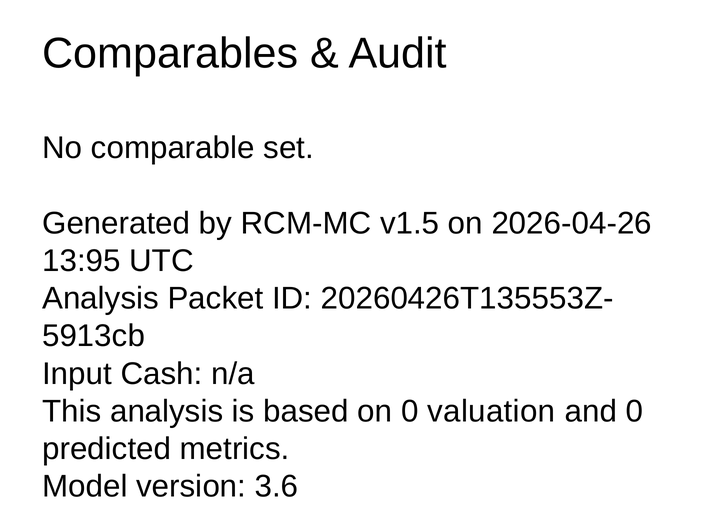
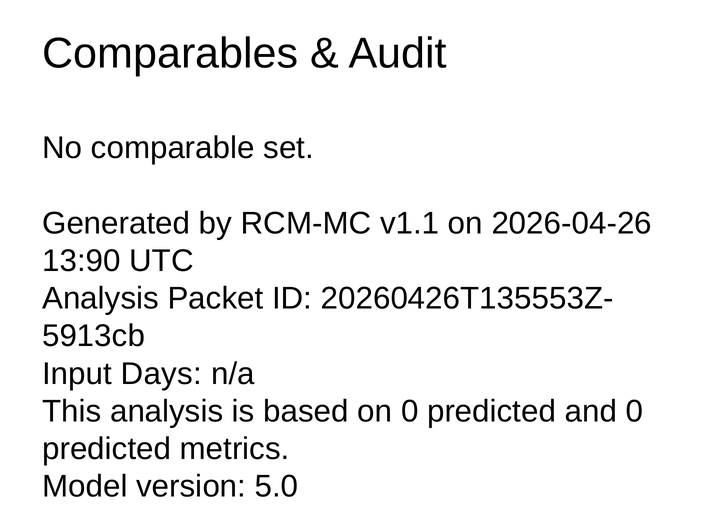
v1.5: v1.5 -> v1.1 (410, 223)
13:95: 13:95 -> 13:90 (81, 261)
Cash: Cash -> Days (161, 373)
on 0 valuation: valuation -> predicted (492, 411)
3.6: 3.6 -> 5.0 (277, 486)
